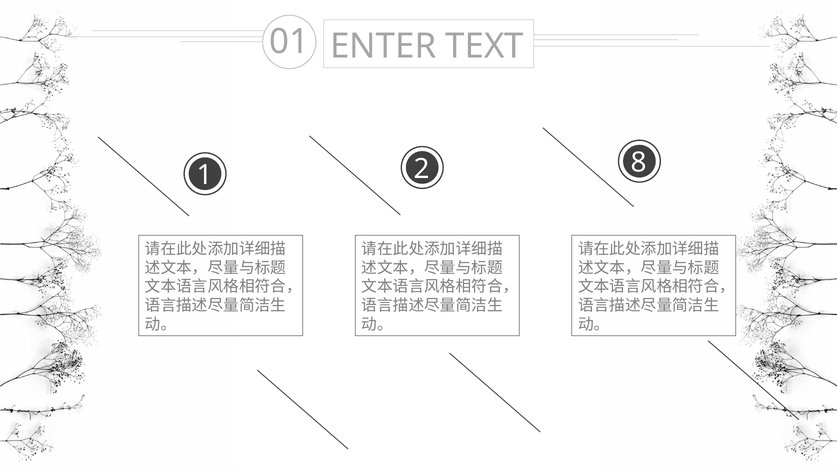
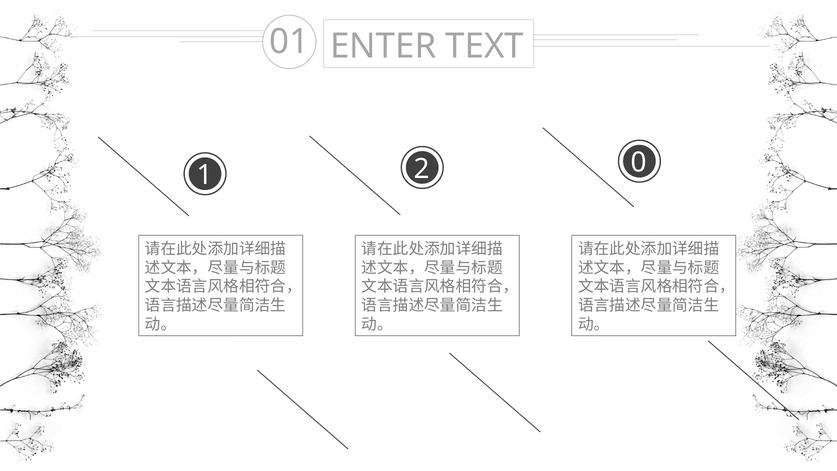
8: 8 -> 0 (639, 163)
